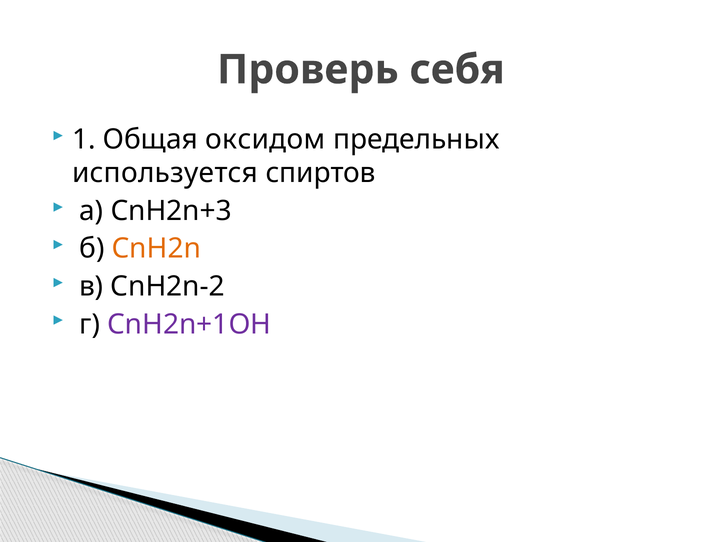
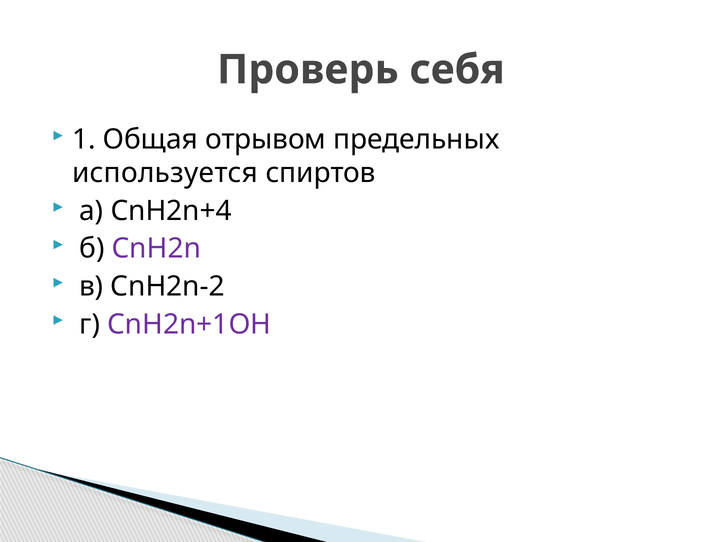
оксидом: оксидом -> отрывом (266, 139)
CnH2n+3: CnH2n+3 -> CnH2n+4 (171, 211)
CnH2n colour: orange -> purple (156, 248)
